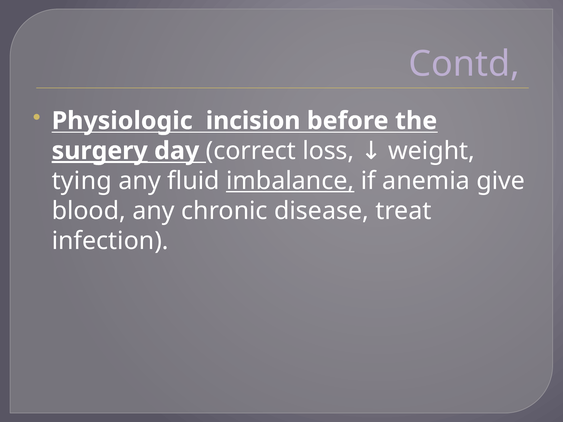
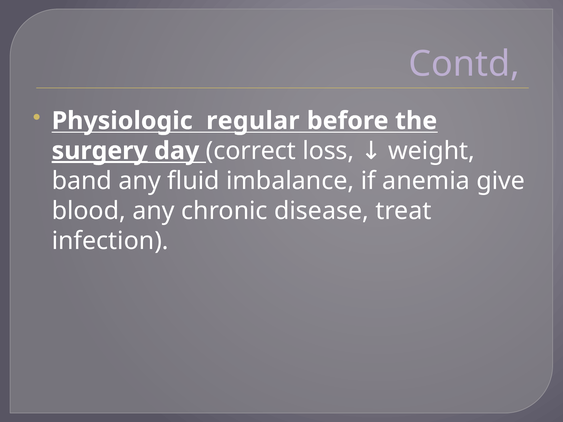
incision: incision -> regular (253, 121)
tying: tying -> band (82, 181)
imbalance underline: present -> none (290, 181)
